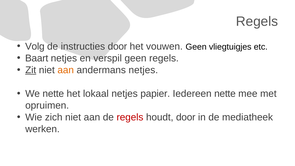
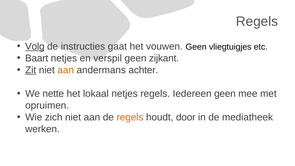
Volg underline: none -> present (35, 46)
instructies door: door -> gaat (117, 46)
geen regels: regels -> zijkant (164, 58)
andermans netjes: netjes -> achter (143, 70)
netjes papier: papier -> regels (155, 94)
Iedereen nette: nette -> geen (225, 94)
regels colour: red -> orange (130, 117)
